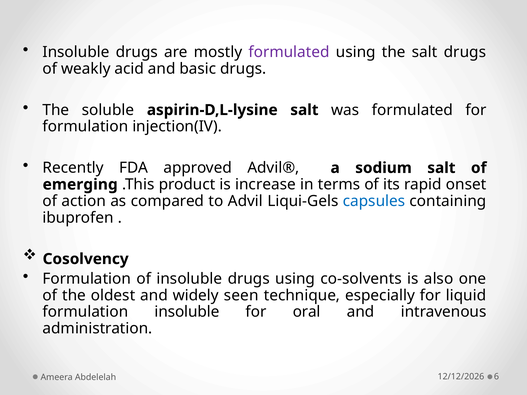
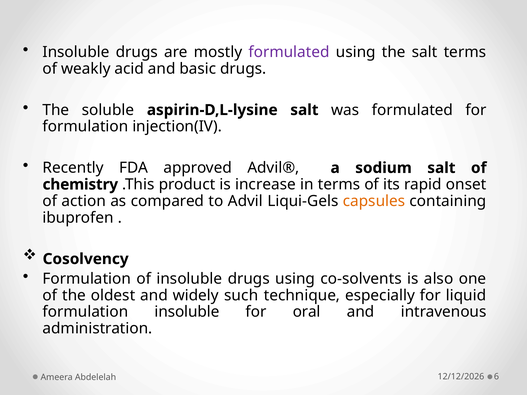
salt drugs: drugs -> terms (465, 52)
emerging: emerging -> chemistry (80, 185)
capsules colour: blue -> orange (374, 201)
seen: seen -> such (241, 296)
